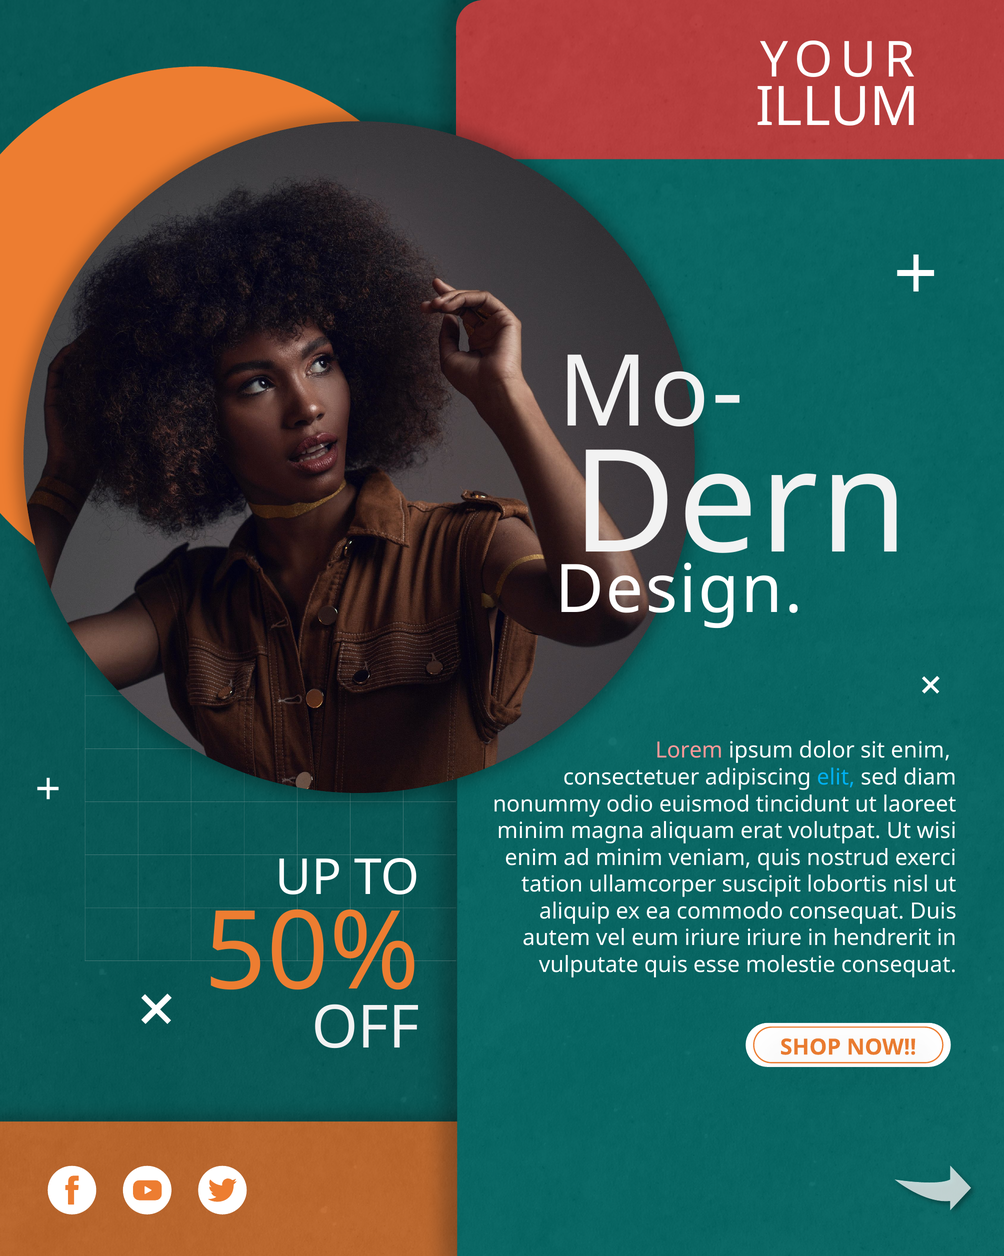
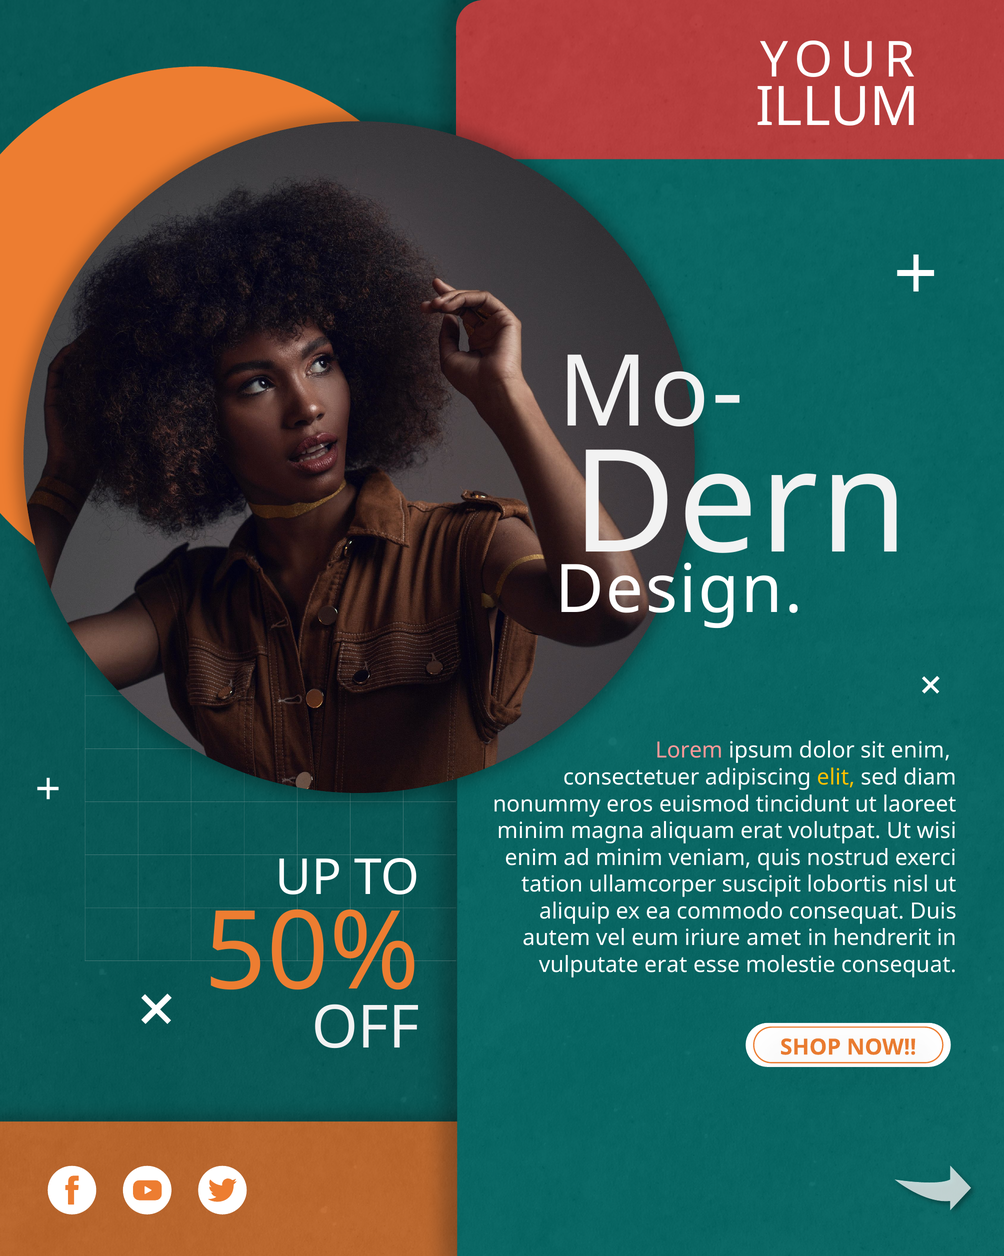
elit colour: light blue -> yellow (836, 777)
odio: odio -> eros (630, 803)
iriure iriure: iriure -> amet (774, 937)
vulputate quis: quis -> erat (666, 964)
